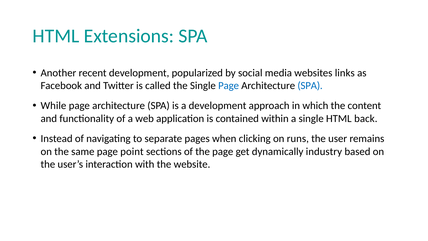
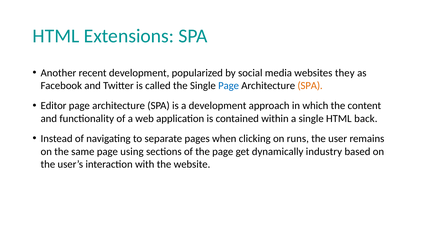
links: links -> they (345, 73)
SPA colour: blue -> orange (310, 86)
While: While -> Editor (54, 106)
point: point -> using (132, 151)
